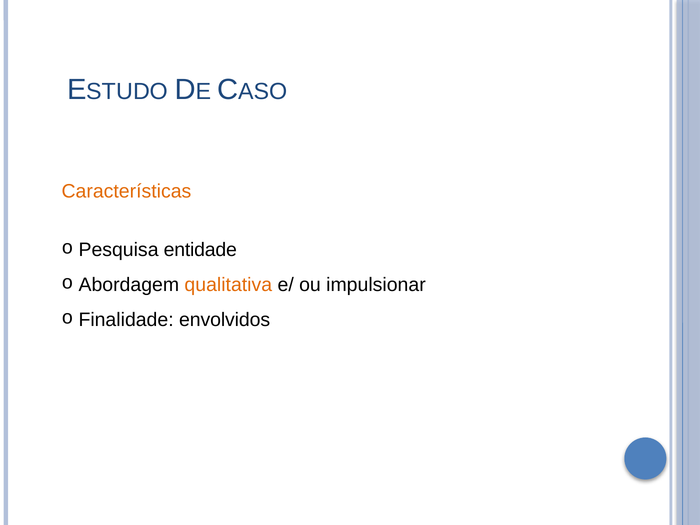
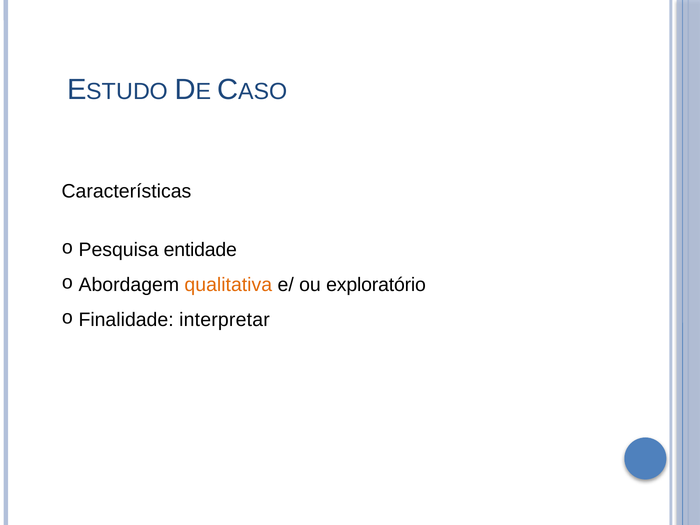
Características colour: orange -> black (126, 191)
impulsionar: impulsionar -> exploratório (376, 285)
envolvidos: envolvidos -> interpretar (224, 320)
